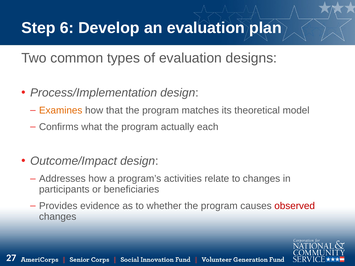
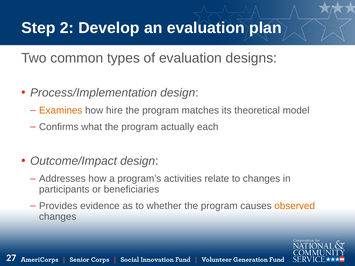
6: 6 -> 2 (67, 28)
that: that -> hire (114, 110)
observed colour: red -> orange (295, 206)
